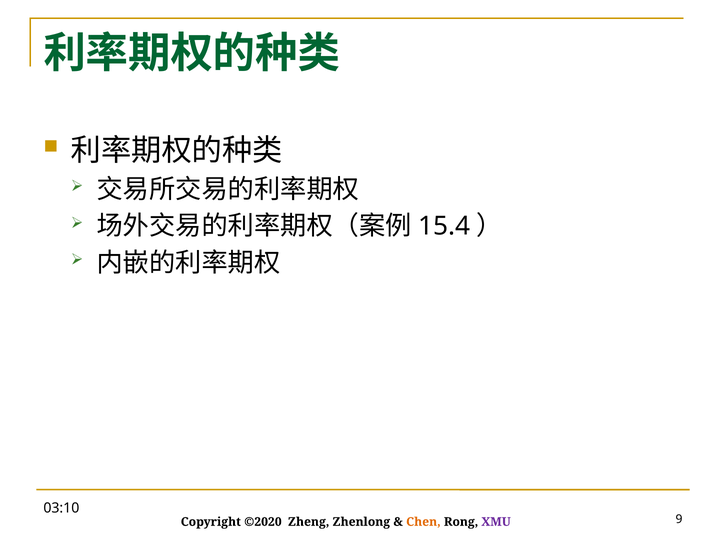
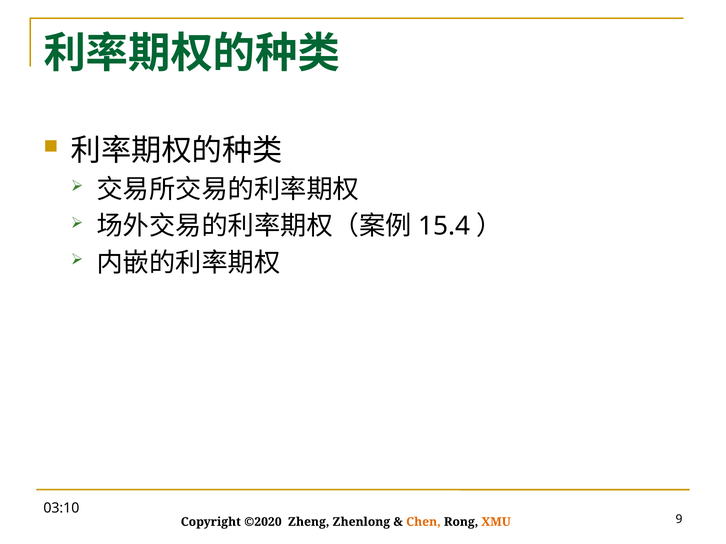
XMU colour: purple -> orange (496, 522)
